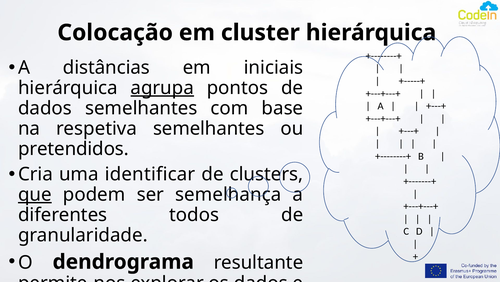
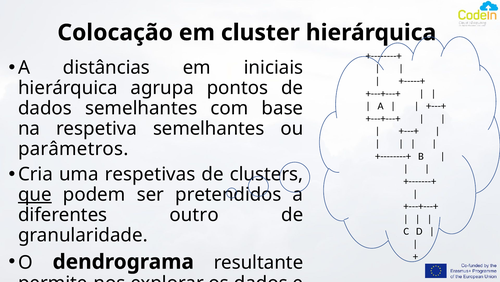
agrupa underline: present -> none (162, 88)
pretendidos: pretendidos -> parâmetros (73, 148)
uma identificar: identificar -> respetivas (150, 174)
semelhança: semelhança -> pretendidos (228, 194)
todos: todos -> outro (194, 214)
